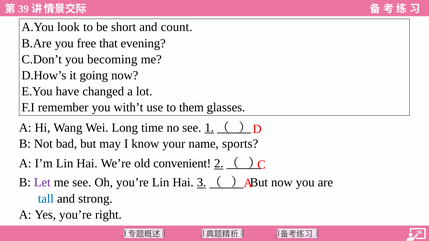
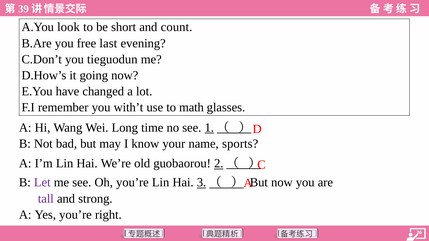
that: that -> last (108, 43)
becoming: becoming -> tieguodun (112, 59)
them: them -> math (191, 108)
convenient: convenient -> guobaorou (182, 164)
tall colour: blue -> purple (46, 199)
